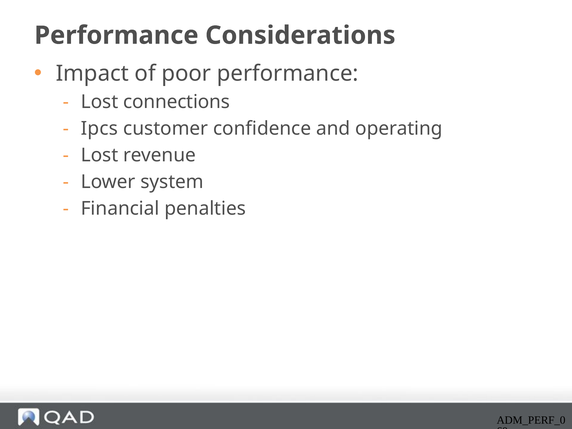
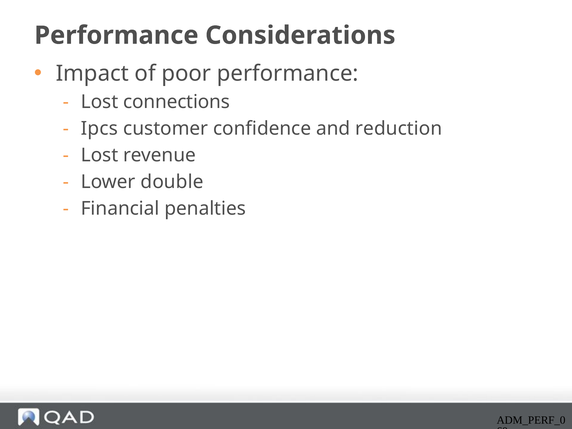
operating: operating -> reduction (399, 129)
system: system -> double (172, 182)
